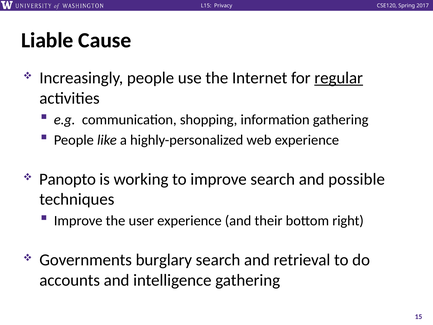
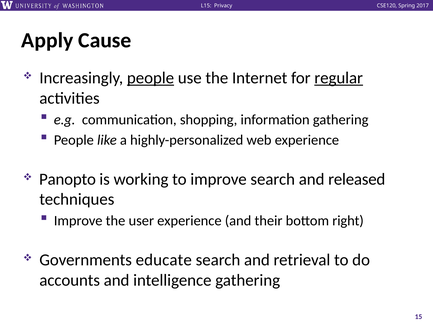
Liable: Liable -> Apply (47, 40)
people underline: none -> present (151, 78)
possible: possible -> released (357, 179)
burglary: burglary -> educate (164, 260)
